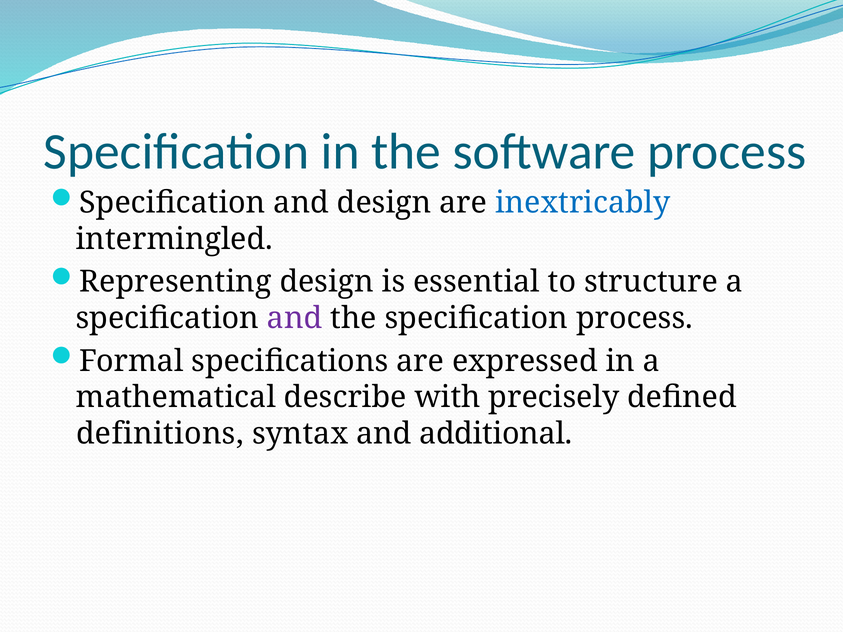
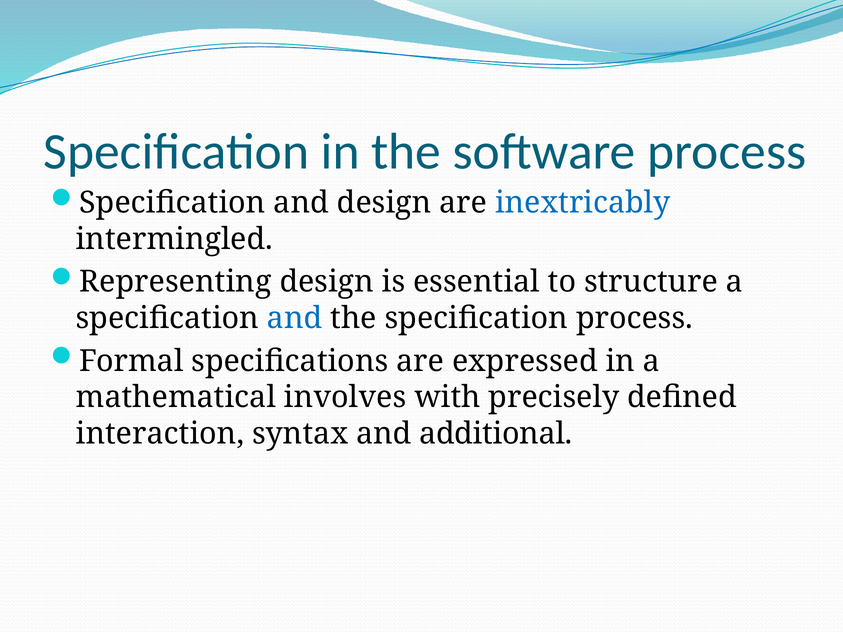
and colour: purple -> blue (295, 319)
describe: describe -> involves (345, 398)
definitions: definitions -> interaction (160, 434)
